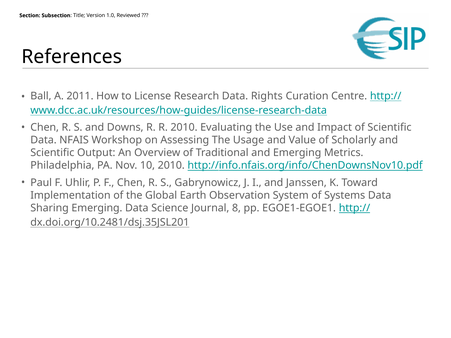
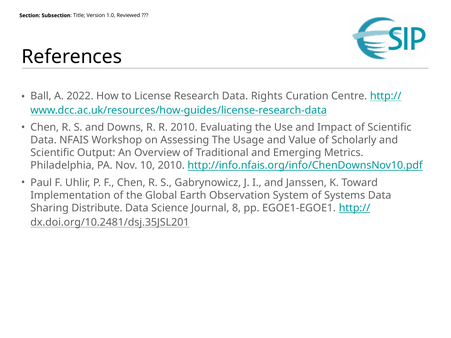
2011: 2011 -> 2022 (80, 96)
Sharing Emerging: Emerging -> Distribute (97, 208)
